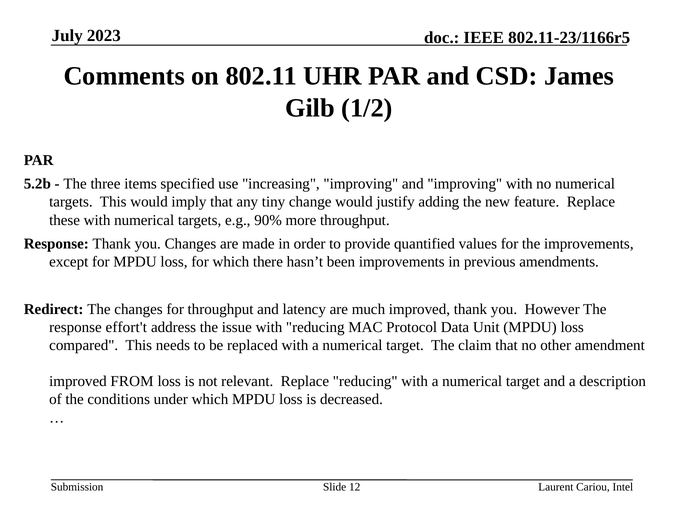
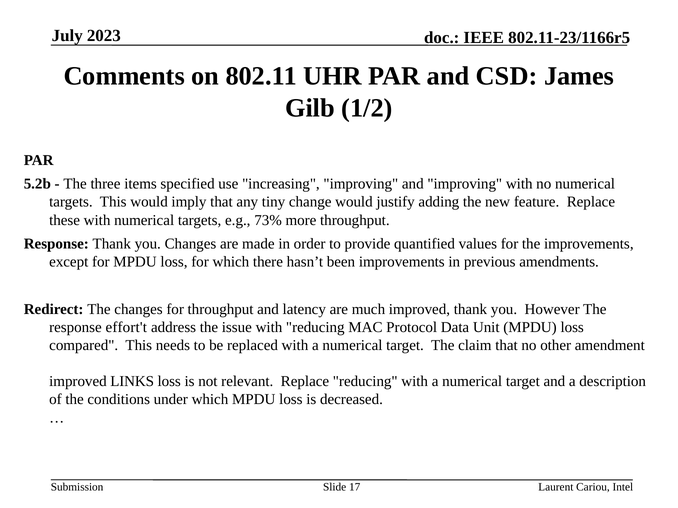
90%: 90% -> 73% (268, 220)
FROM: FROM -> LINKS (132, 382)
12: 12 -> 17 (355, 488)
